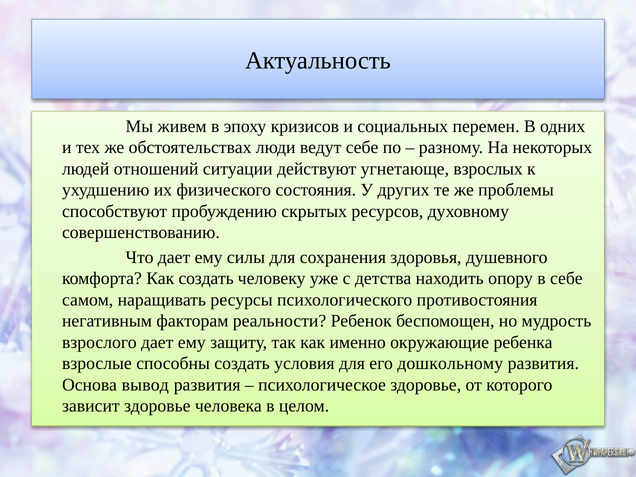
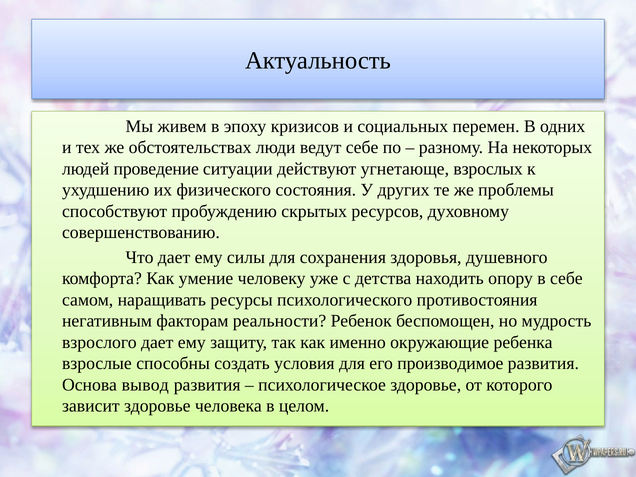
отношений: отношений -> проведение (156, 169)
Как создать: создать -> умение (206, 279)
дошкольному: дошкольному -> производимое (450, 363)
